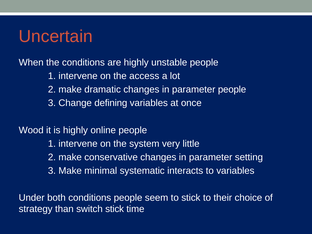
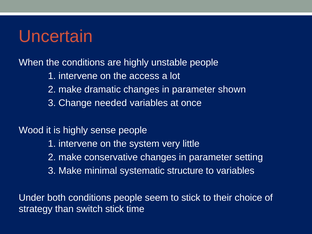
parameter people: people -> shown (232, 90)
defining: defining -> needed (111, 103)
online: online -> sense (103, 130)
interacts: interacts -> structure (185, 171)
